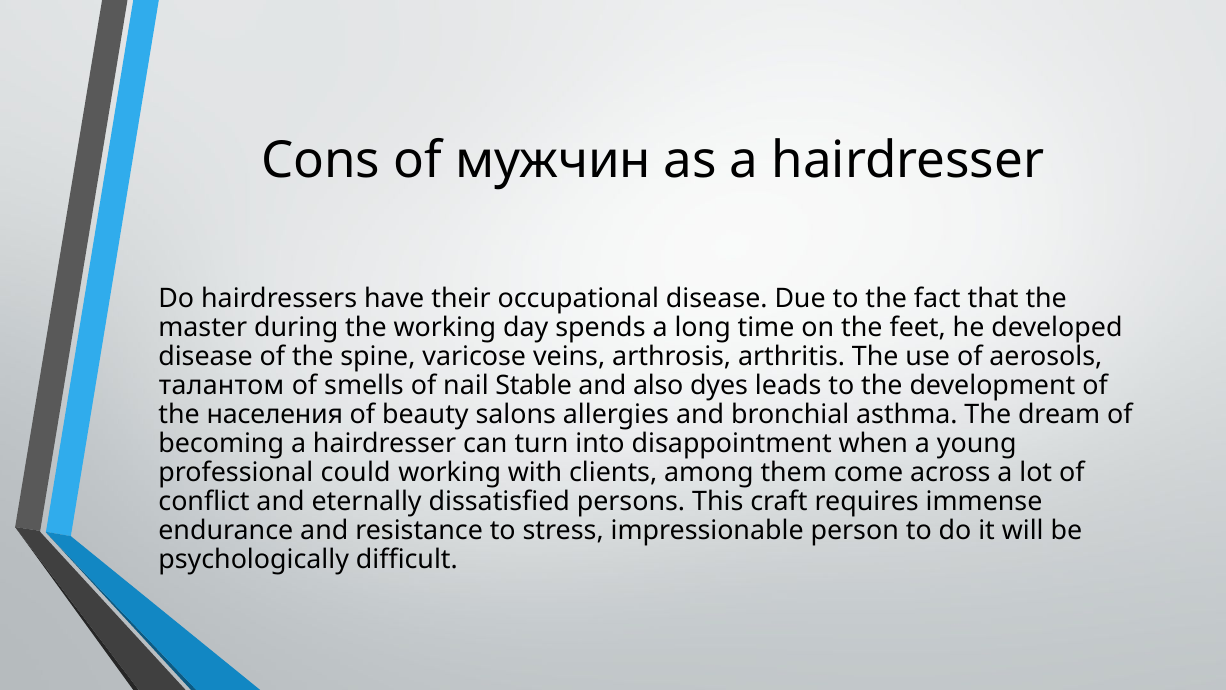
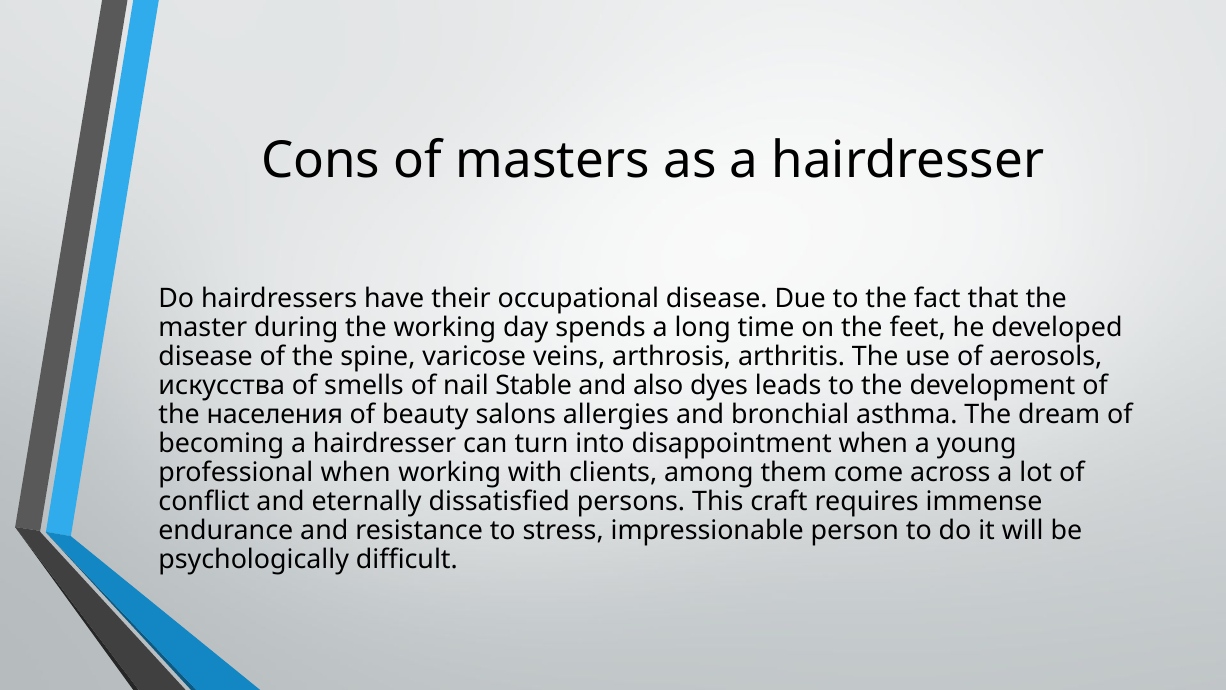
мужчин: мужчин -> masters (553, 161)
талантом: талантом -> искусства (222, 385)
professional could: could -> when (356, 472)
